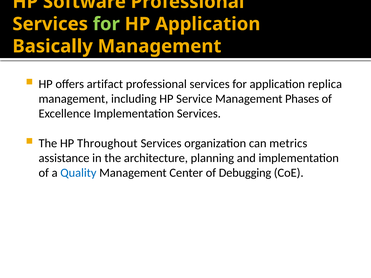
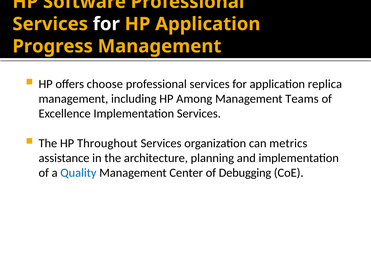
for colour: light green -> white (106, 24)
Basically: Basically -> Progress (53, 46)
artifact: artifact -> choose (105, 84)
Service: Service -> Among (194, 99)
Phases: Phases -> Teams (302, 99)
